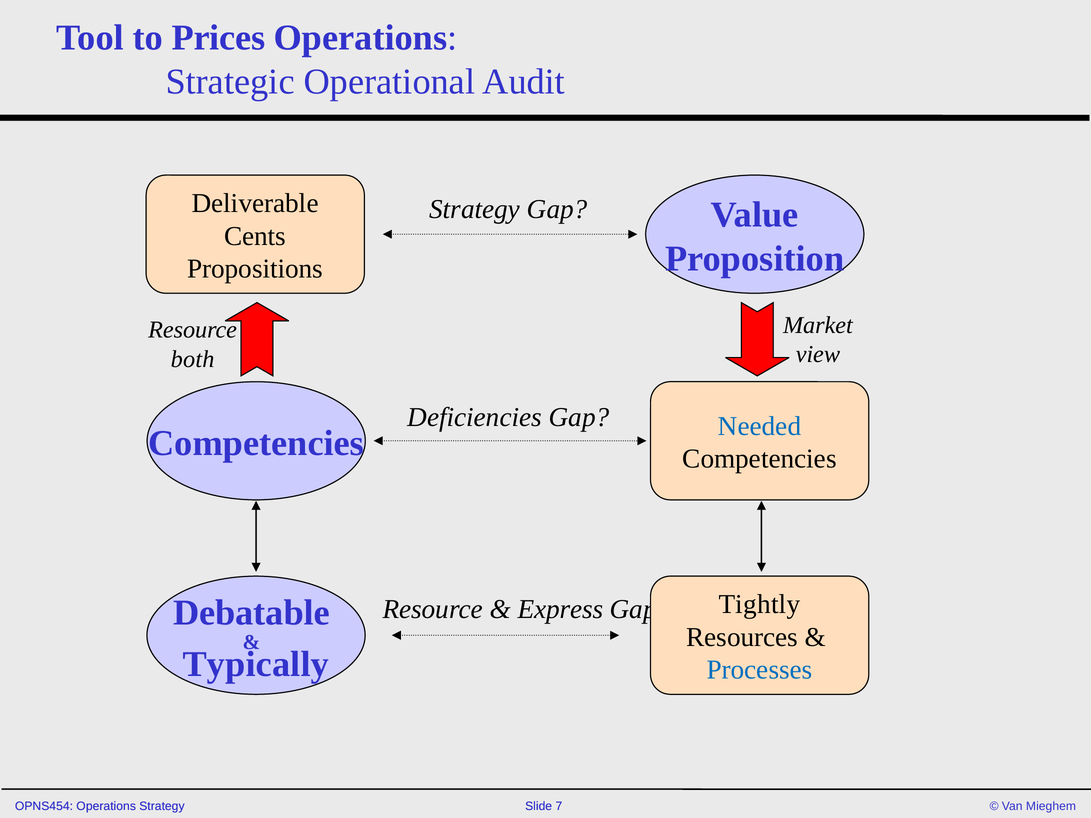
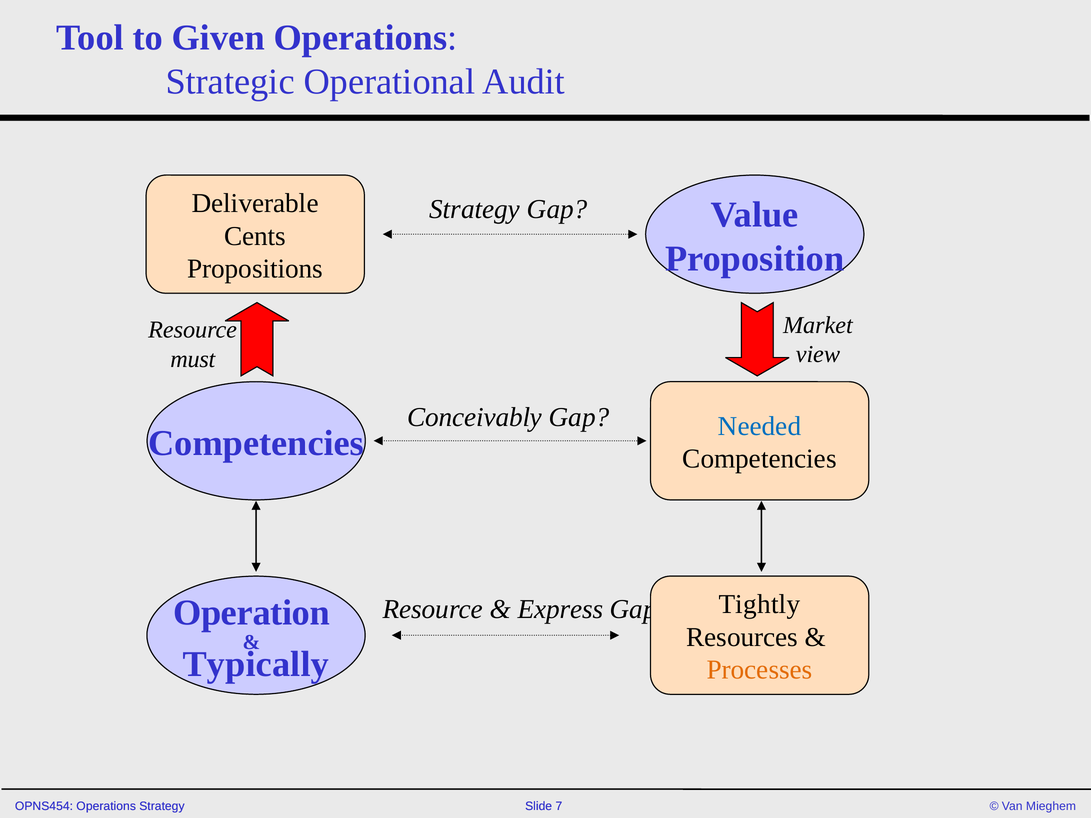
Prices: Prices -> Given (218, 38)
both: both -> must (193, 359)
Deficiencies: Deficiencies -> Conceivably (475, 417)
Debatable: Debatable -> Operation (252, 613)
Processes colour: blue -> orange (760, 670)
